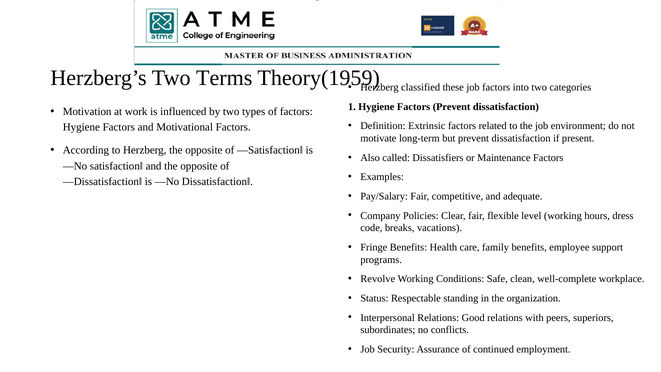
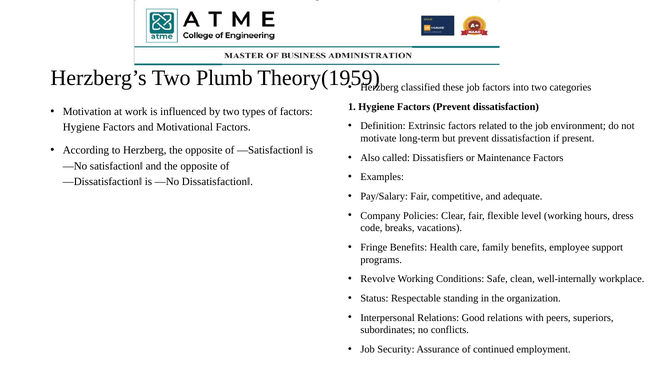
Terms: Terms -> Plumb (224, 78)
well-complete: well-complete -> well-internally (567, 279)
